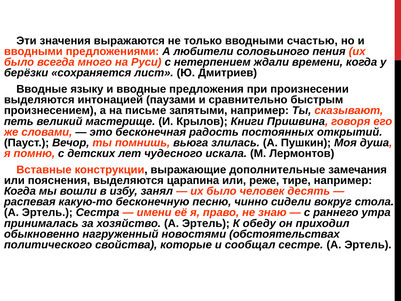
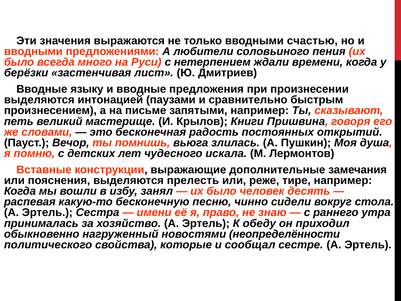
сохраняется: сохраняется -> застенчивая (91, 73)
царапина: царапина -> прелесть (193, 180)
обстоятельствах: обстоятельствах -> неопределённости (284, 234)
